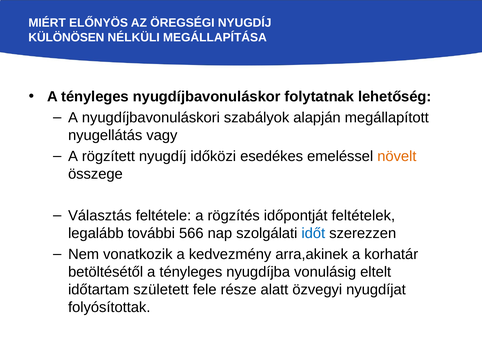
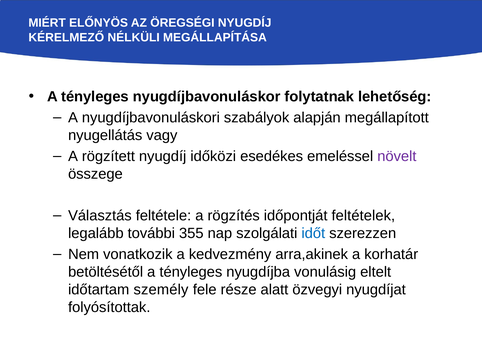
KÜLÖNÖSEN: KÜLÖNÖSEN -> KÉRELMEZŐ (66, 37)
növelt colour: orange -> purple (397, 156)
566: 566 -> 355 (191, 233)
született: született -> személy (161, 289)
